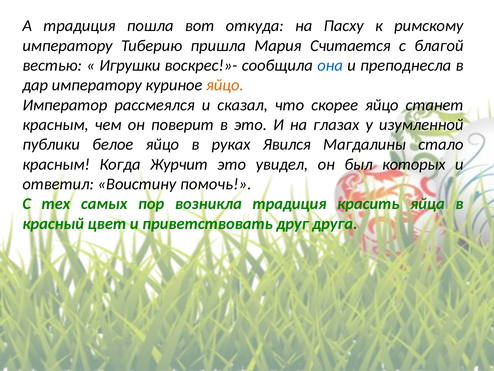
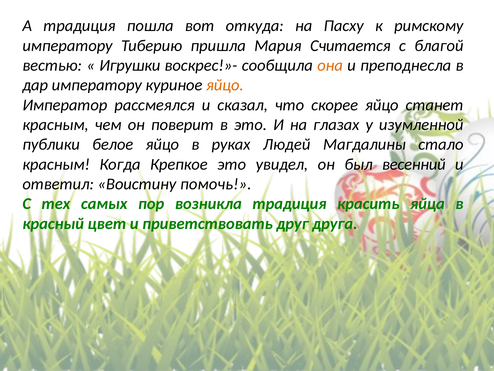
она colour: blue -> orange (330, 65)
Явился: Явился -> Людей (287, 144)
Журчит: Журчит -> Крепкое (179, 164)
которых: которых -> весенний (414, 164)
